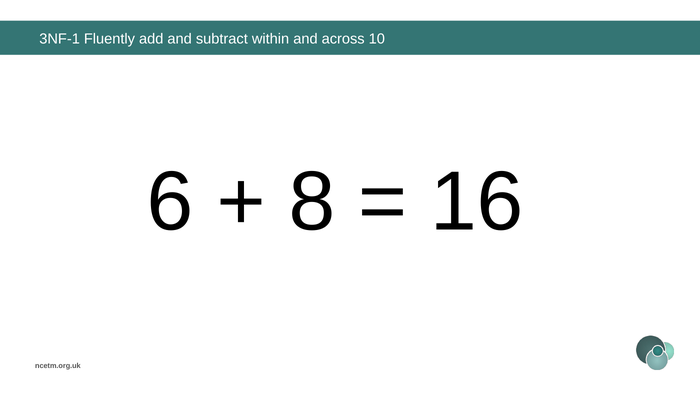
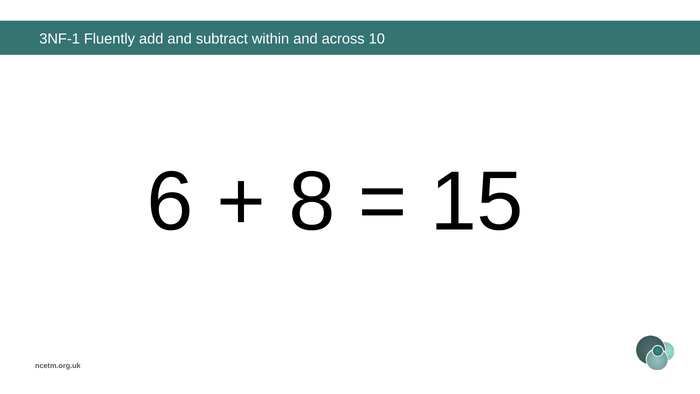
16: 16 -> 15 (477, 202)
